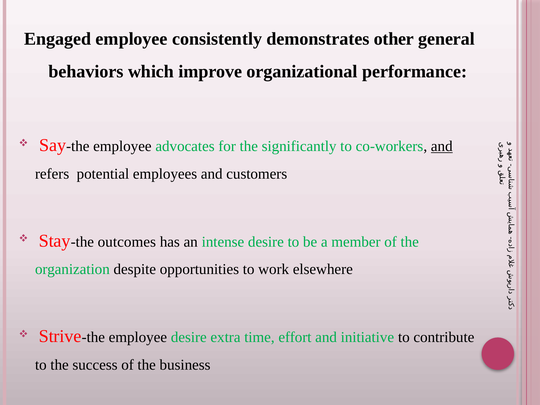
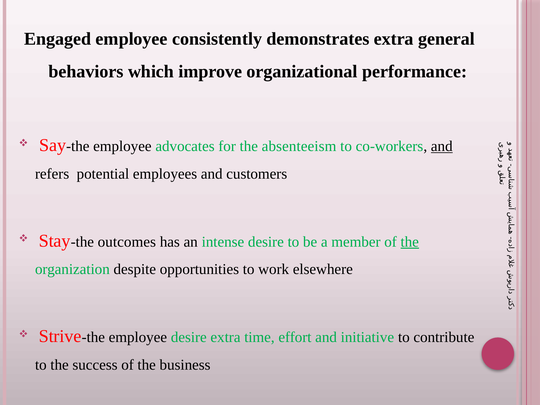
demonstrates other: other -> extra (394, 39)
significantly: significantly -> absenteeism (299, 146)
the underline: none -> present (410, 242)
